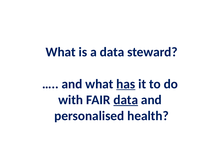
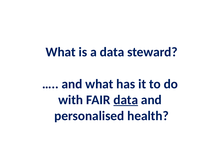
has underline: present -> none (126, 84)
